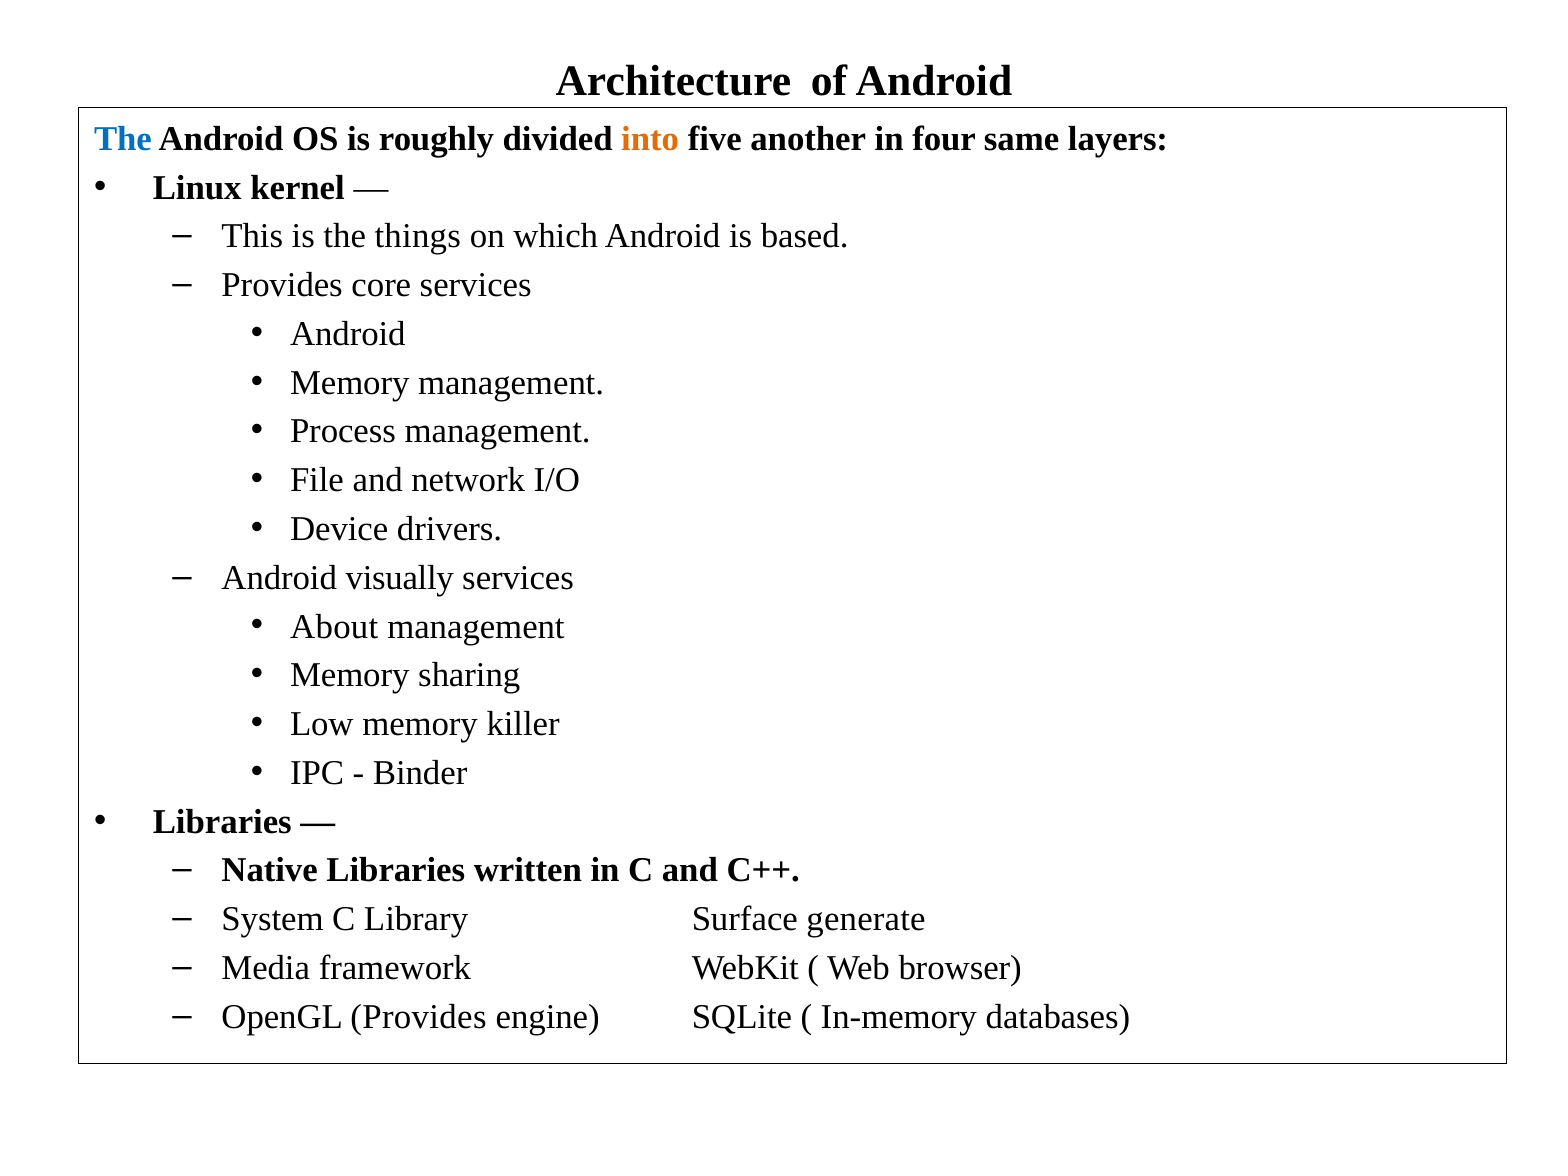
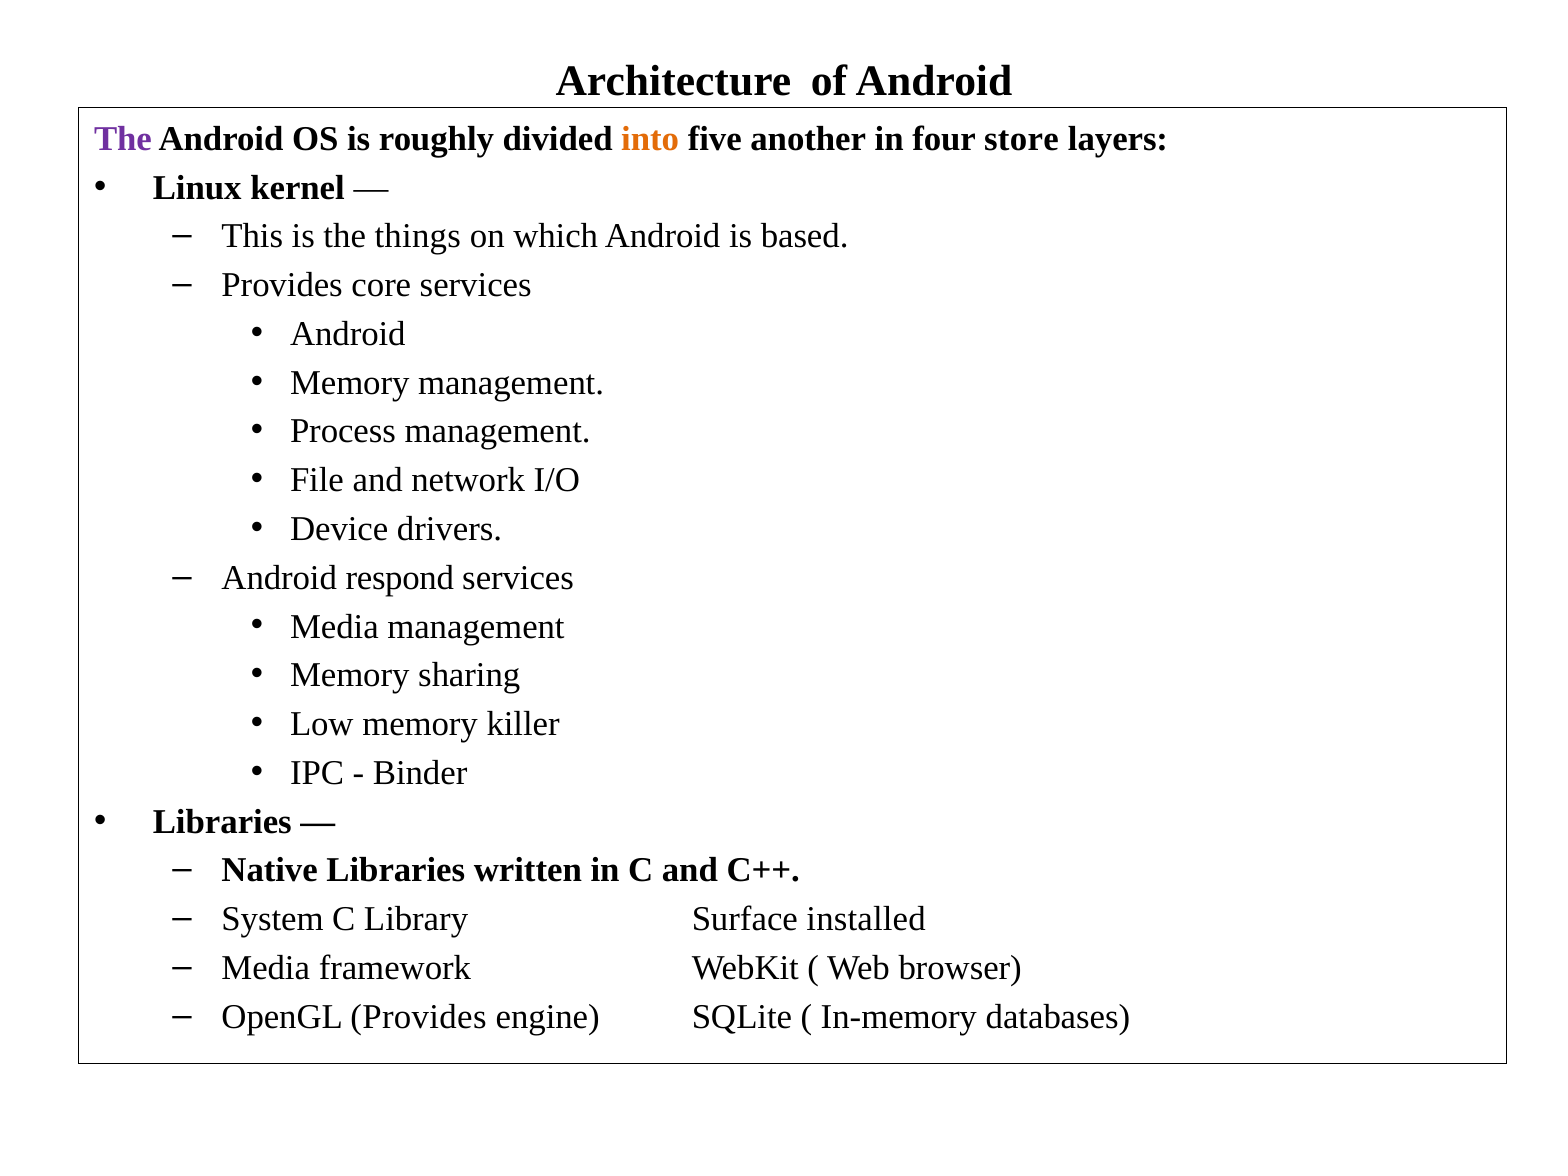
The colour: blue -> purple (123, 139)
same: same -> store (1021, 139)
visually: visually -> respond (400, 578)
About: About -> Media (334, 627)
generate: generate -> installed (866, 919)
